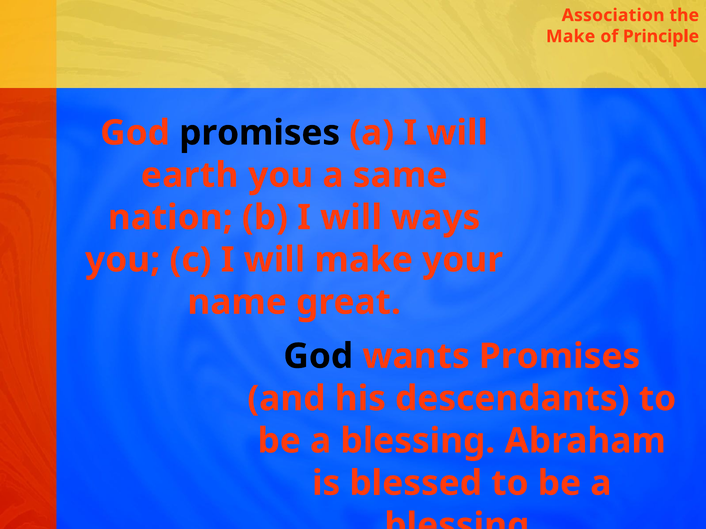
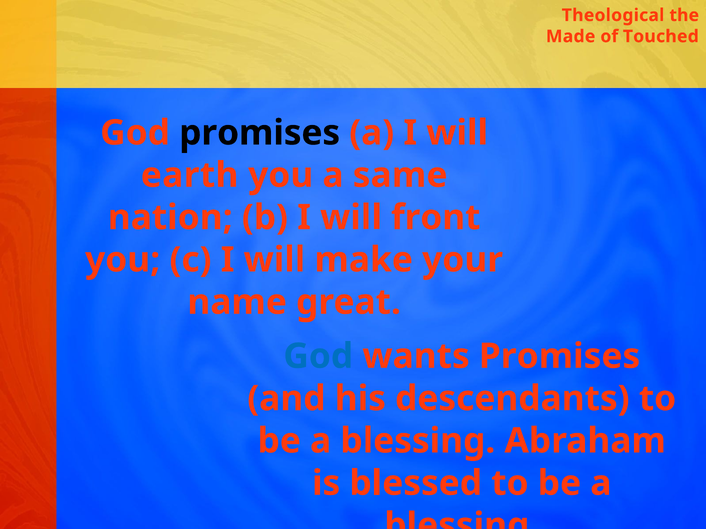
Association: Association -> Theological (613, 15)
Make: Make -> Made (571, 36)
Principle: Principle -> Touched (661, 36)
ways: ways -> front (436, 218)
God colour: black -> blue (318, 357)
